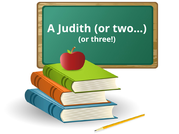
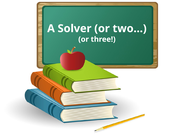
Judith: Judith -> Solver (75, 29)
